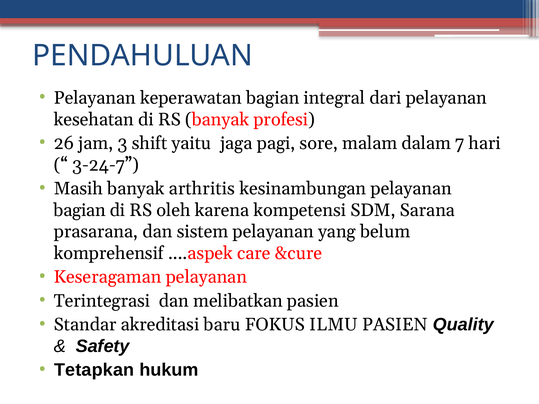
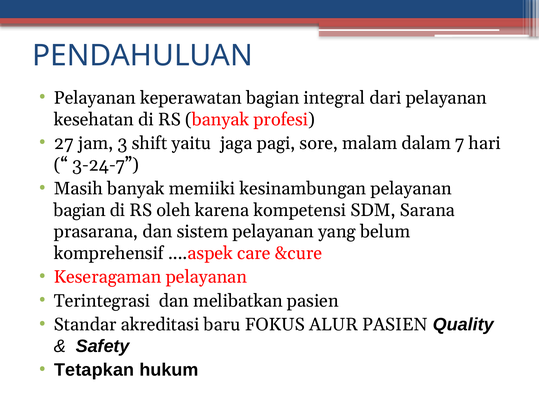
26: 26 -> 27 (64, 143)
arthritis: arthritis -> memiiki (202, 189)
ILMU: ILMU -> ALUR (334, 325)
